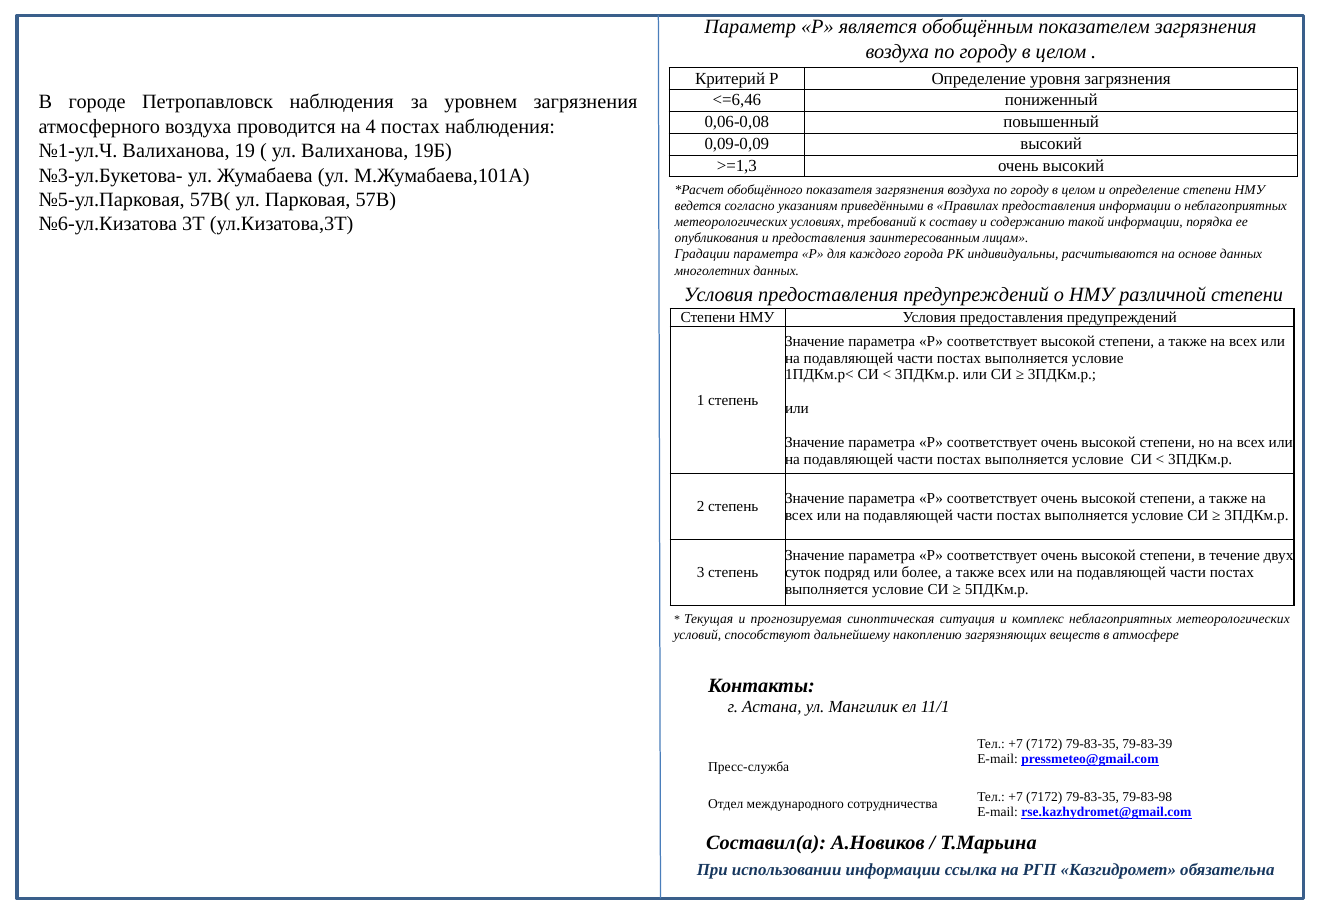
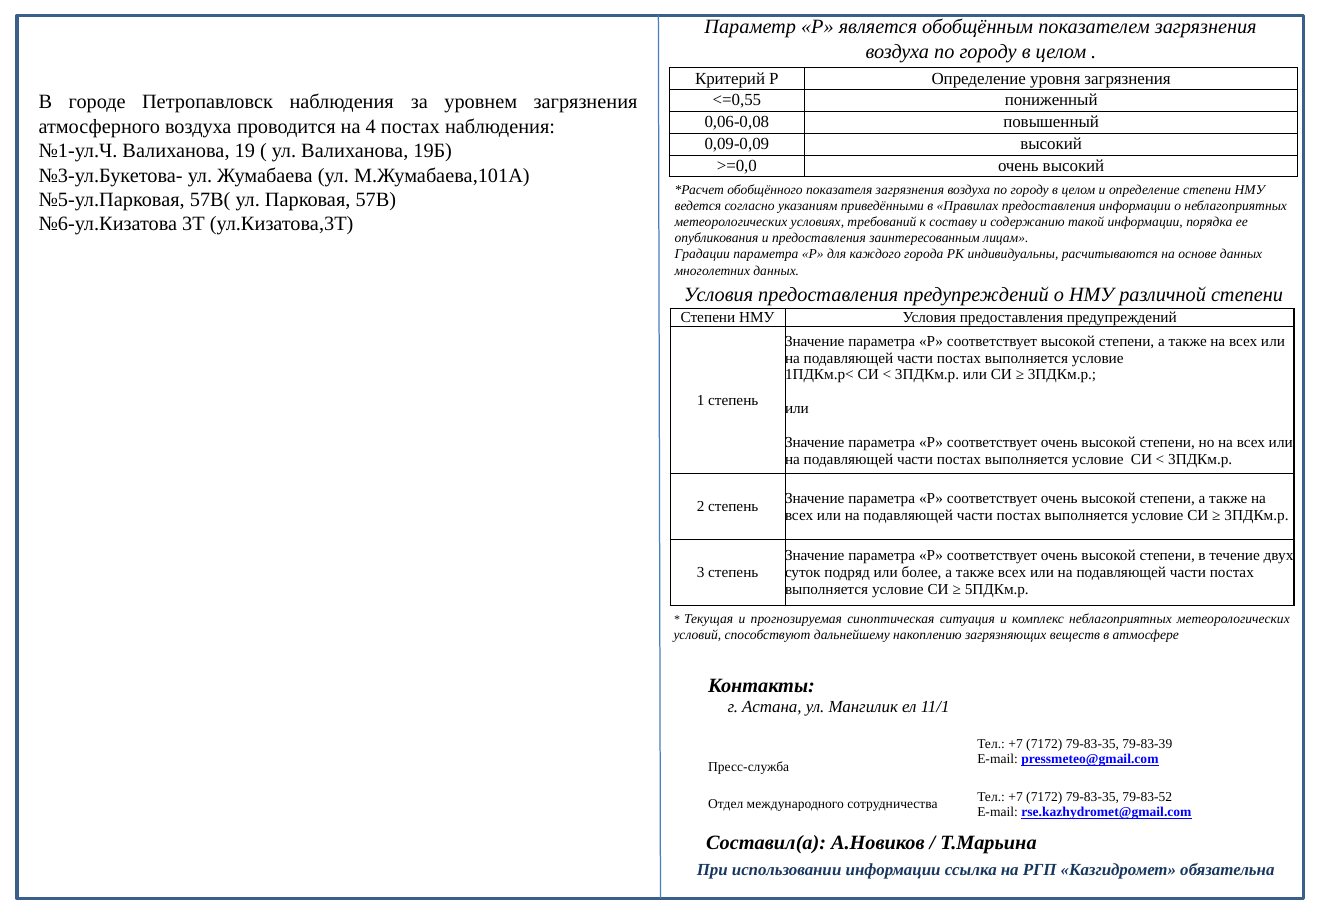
<=6,46: <=6,46 -> <=0,55 (737, 100)
>=1,3: >=1,3 -> >=0,0 (737, 166)
79-83-98: 79-83-98 -> 79-83-52 (1147, 797)
